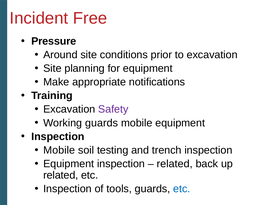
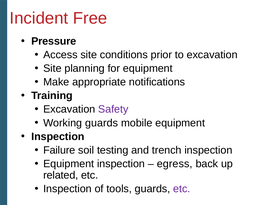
Around: Around -> Access (60, 55)
Mobile: Mobile -> Failure (59, 150)
related: related -> egress (175, 164)
etc colour: blue -> purple (182, 189)
